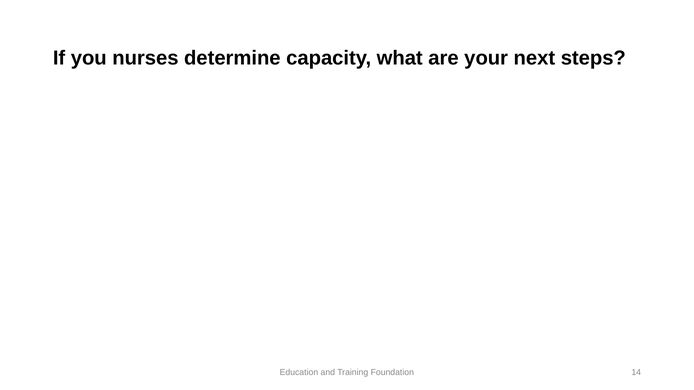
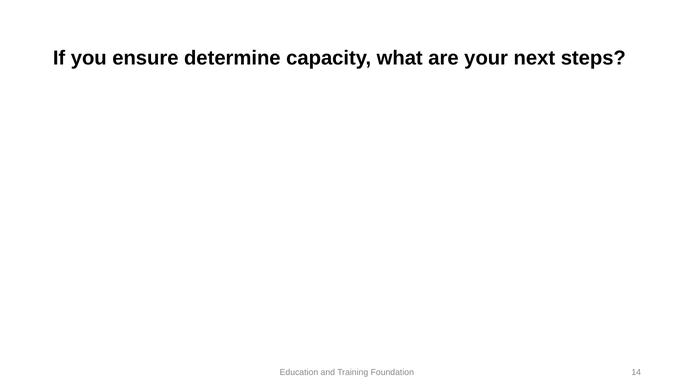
nurses: nurses -> ensure (145, 58)
